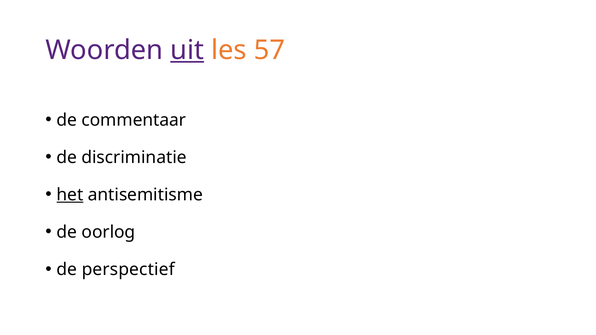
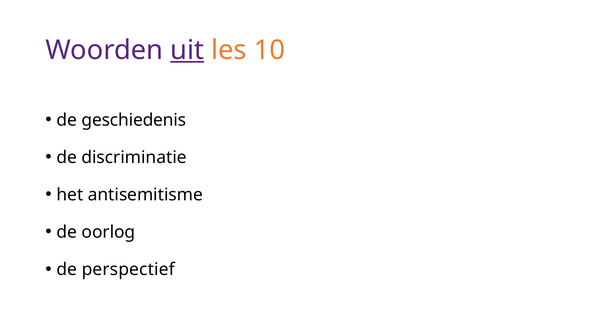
57: 57 -> 10 (269, 50)
commentaar: commentaar -> geschiedenis (134, 120)
het underline: present -> none (70, 195)
